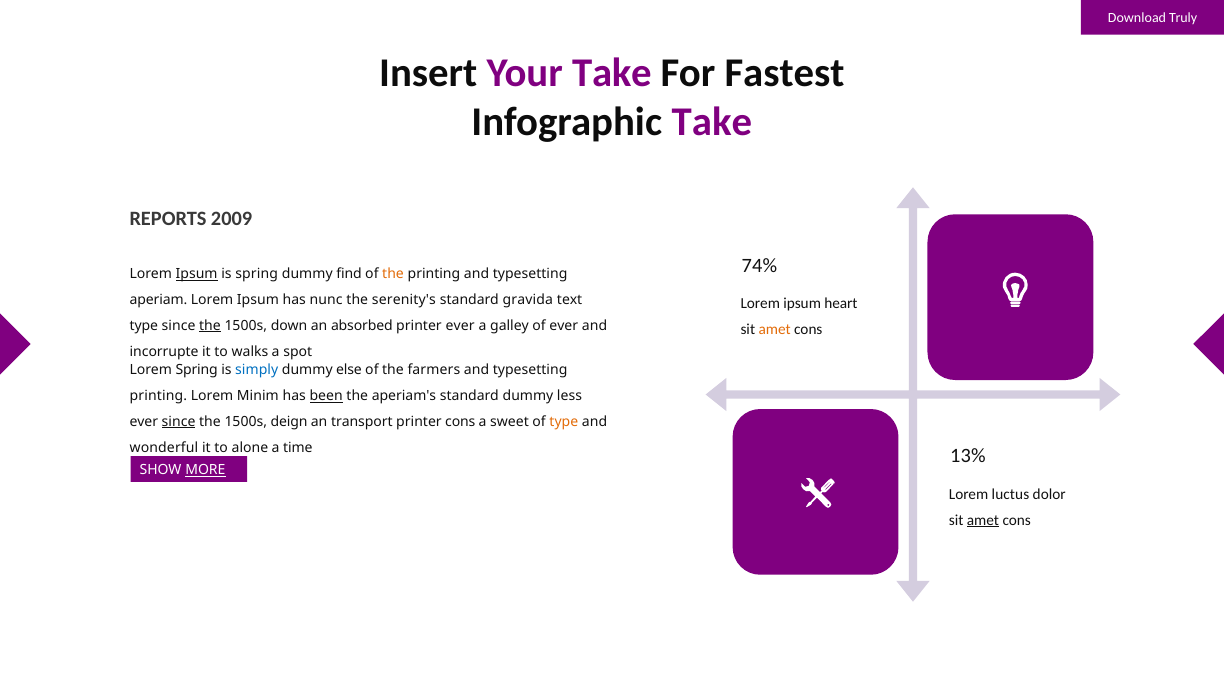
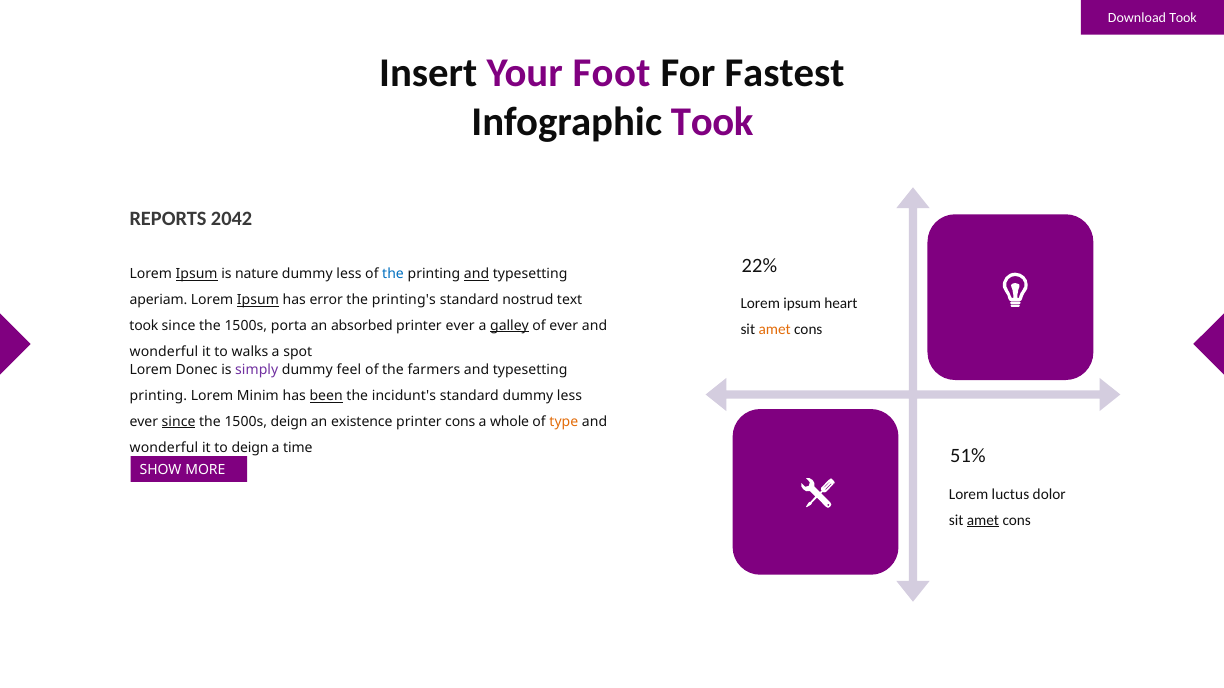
Download Truly: Truly -> Took (1183, 18)
Your Take: Take -> Foot (612, 73)
Infographic Take: Take -> Took (712, 122)
2009: 2009 -> 2042 (232, 219)
74%: 74% -> 22% (759, 266)
is spring: spring -> nature (257, 275)
find: find -> less (349, 275)
the colour: orange -> blue (393, 275)
and underline: none -> present (477, 275)
Ipsum underline: none -> present (258, 300)
nunc: nunc -> error (326, 300)
serenity's: serenity's -> printing's (404, 300)
gravida: gravida -> nostrud (528, 300)
type: type -> took (144, 326)
the underline: present -> none (210, 326)
down: down -> porta (289, 326)
galley underline: none -> present (510, 326)
incorrupte: incorrupte -> wonderful (164, 352)
Lorem Spring: Spring -> Donec (197, 370)
simply colour: blue -> purple (257, 370)
else: else -> feel (349, 370)
aperiam's: aperiam's -> incidunt's (404, 396)
transport: transport -> existence (362, 422)
sweet: sweet -> whole (510, 422)
to alone: alone -> deign (250, 448)
13%: 13% -> 51% (968, 457)
MORE underline: present -> none (205, 470)
